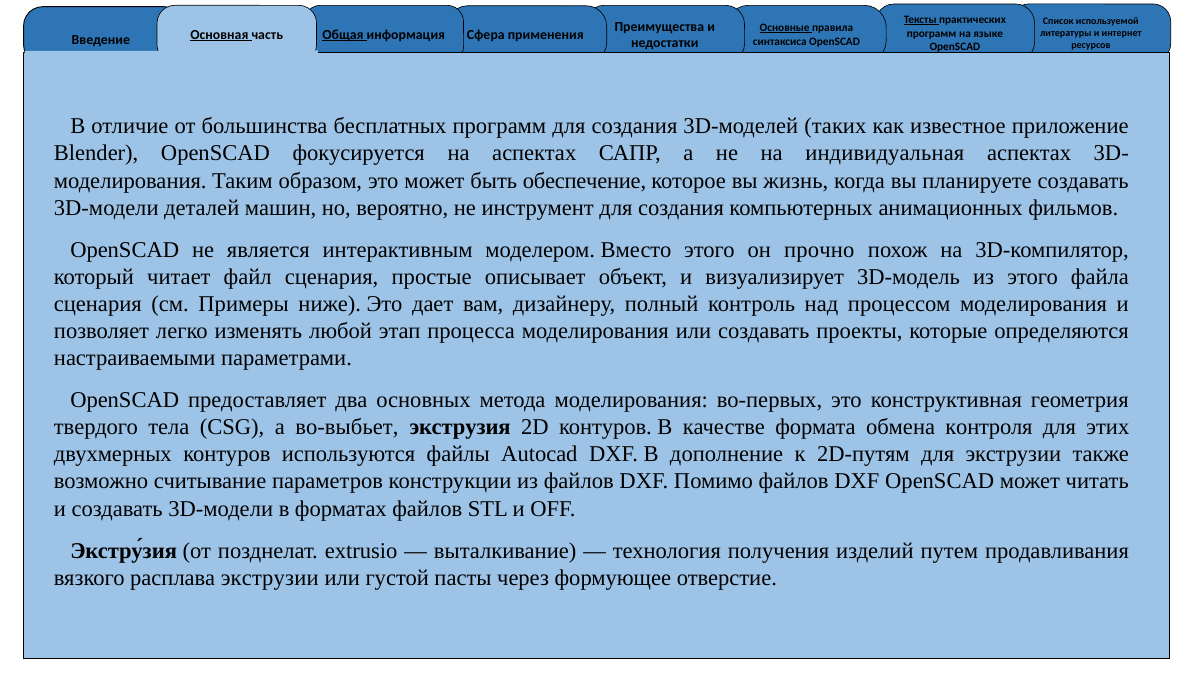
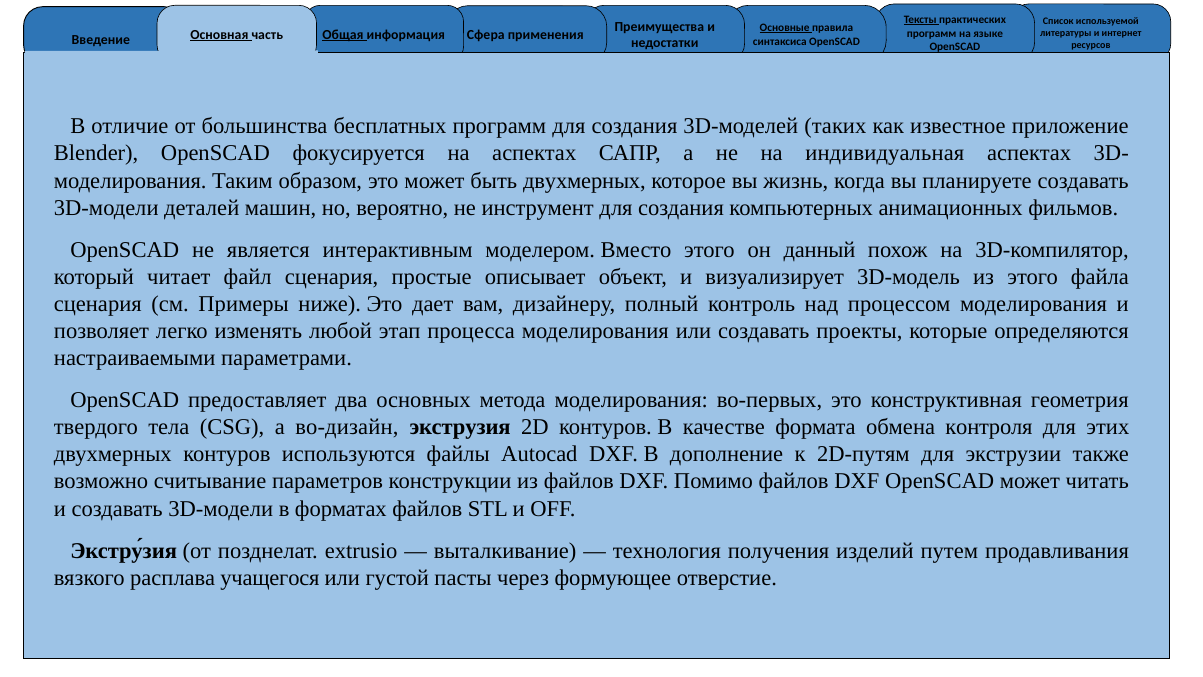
быть обеспечение: обеспечение -> двухмерных (584, 181)
прочно: прочно -> данный (819, 250)
во-выбьет: во-выбьет -> во-дизайн (347, 427)
расплава экструзии: экструзии -> учащегося (270, 577)
